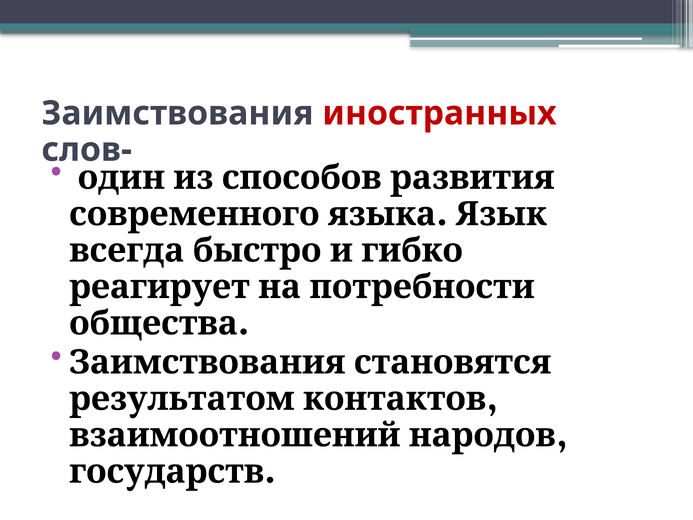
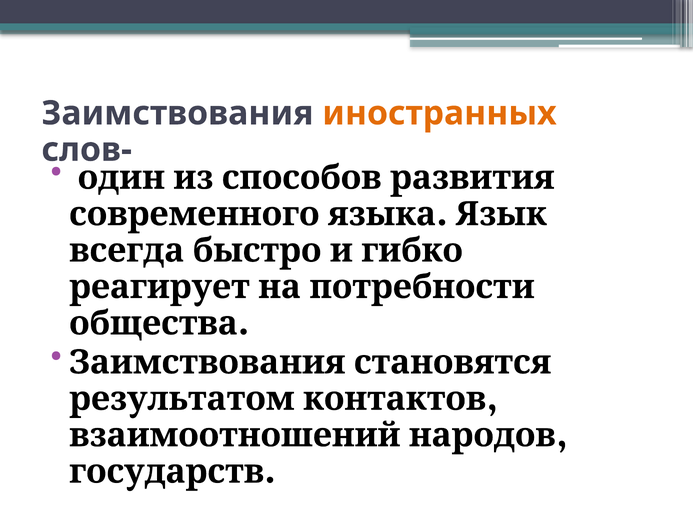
иностранных colour: red -> orange (439, 113)
